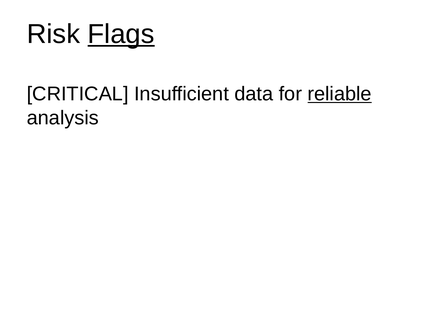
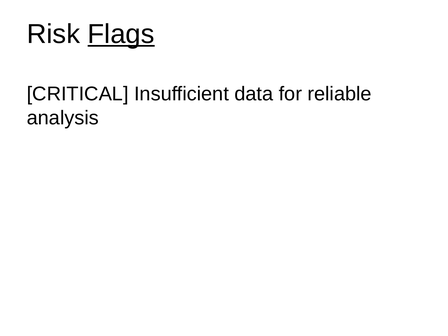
reliable underline: present -> none (340, 94)
